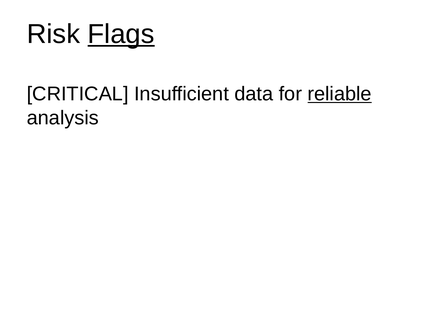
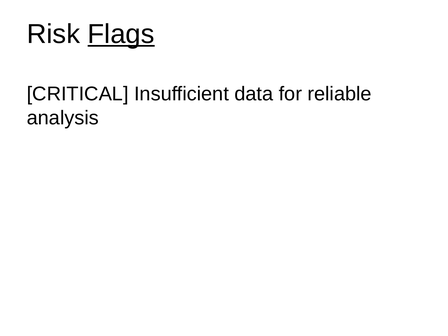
reliable underline: present -> none (340, 94)
